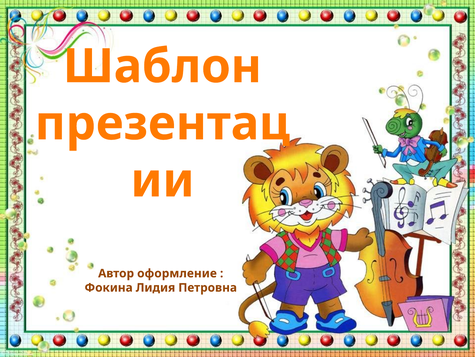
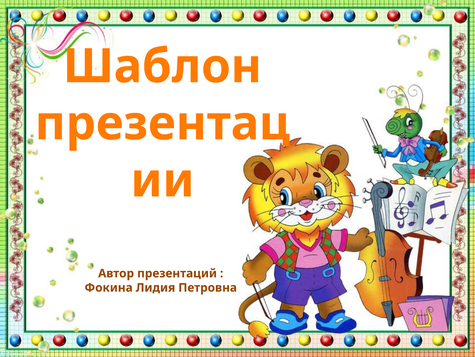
оформление: оформление -> презентаций (177, 273)
